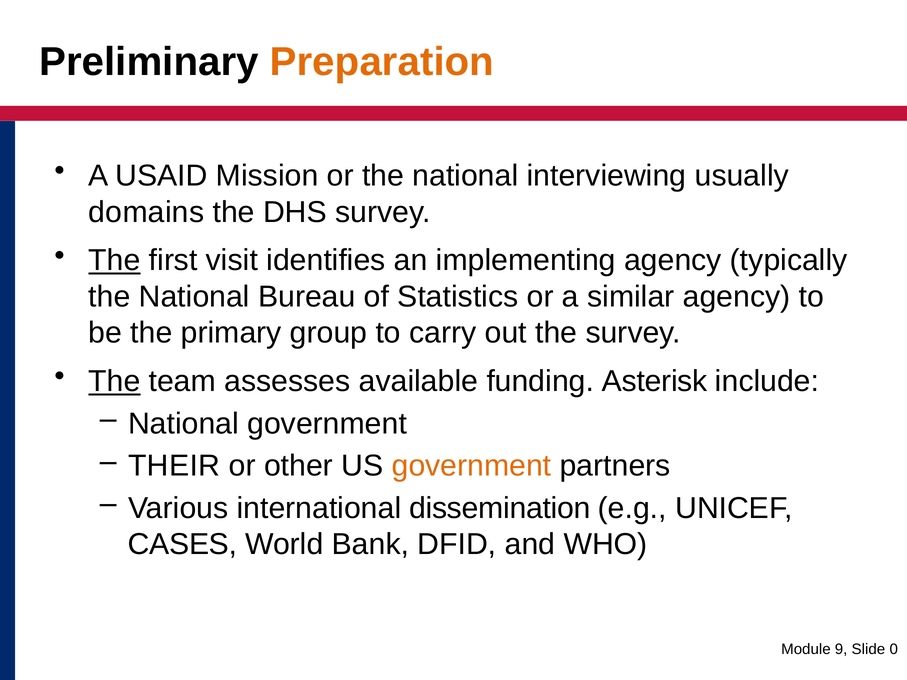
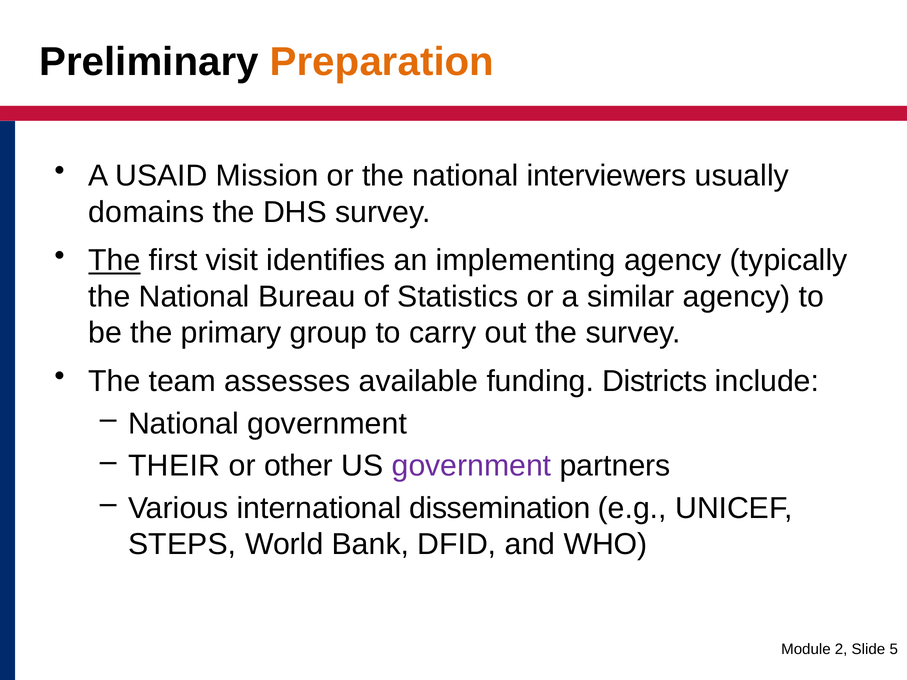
interviewing: interviewing -> interviewers (607, 176)
The underline: present -> none (114, 381)
Asterisk: Asterisk -> Districts (655, 381)
government colour: orange -> purple (472, 466)
CASES: CASES -> STEPS (182, 545)
9: 9 -> 2 (841, 650)
0: 0 -> 5 (894, 650)
